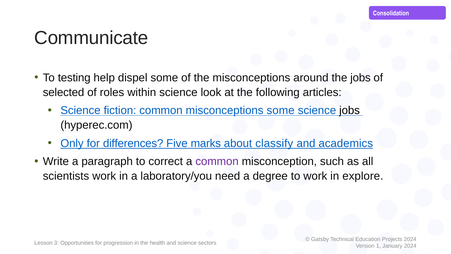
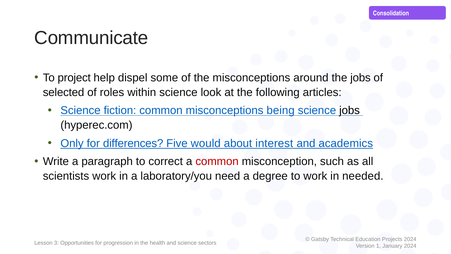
testing: testing -> project (74, 78)
misconceptions some: some -> being (281, 110)
marks: marks -> would (206, 143)
classify: classify -> interest (274, 143)
common colour: purple -> red (217, 161)
explore: explore -> needed (363, 176)
